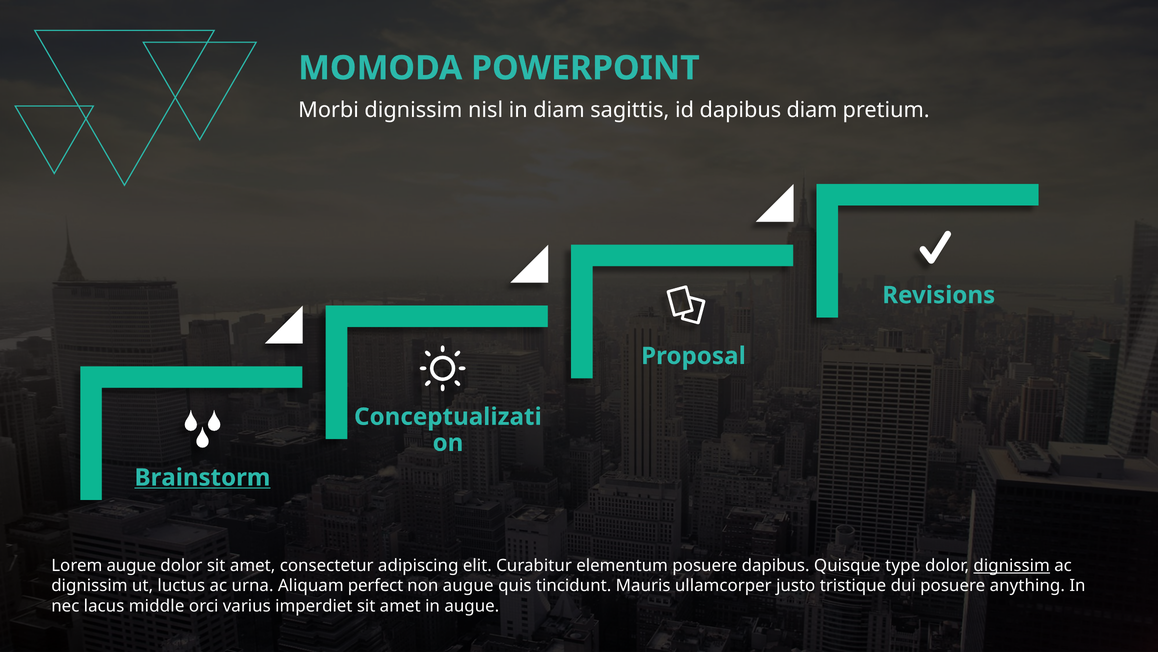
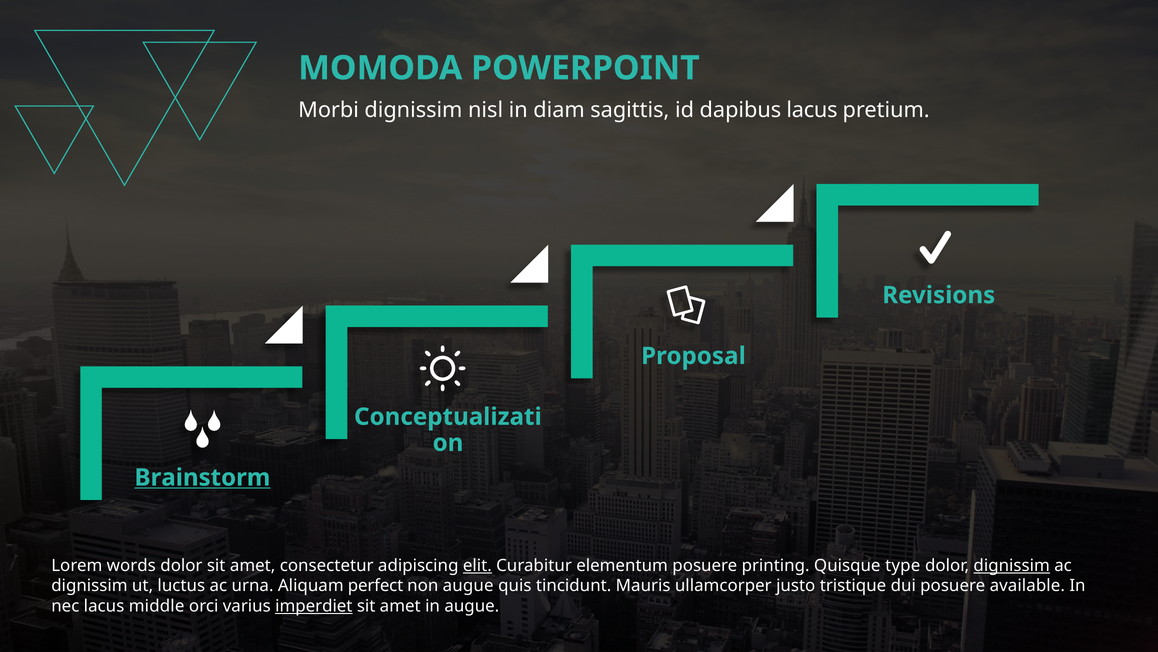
dapibus diam: diam -> lacus (812, 110)
Lorem augue: augue -> words (131, 565)
elit underline: none -> present (477, 565)
posuere dapibus: dapibus -> printing (776, 565)
anything: anything -> available (1027, 585)
imperdiet underline: none -> present (314, 606)
